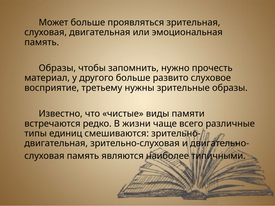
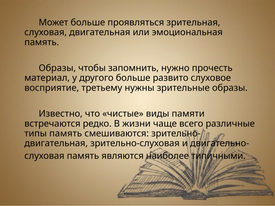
типы единиц: единиц -> память (66, 134)
